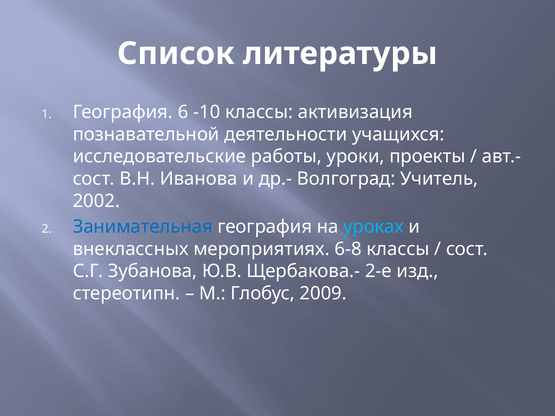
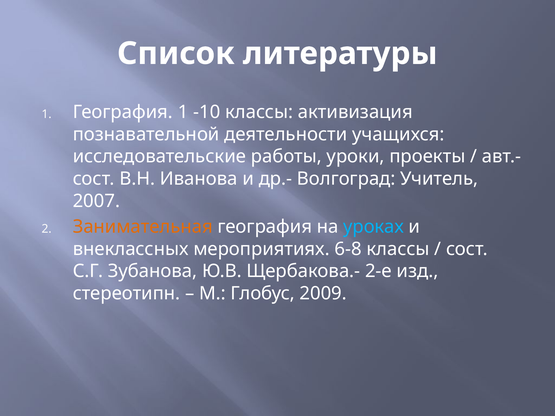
География 6: 6 -> 1 (183, 112)
2002: 2002 -> 2007 (96, 201)
Занимательная colour: blue -> orange (143, 227)
